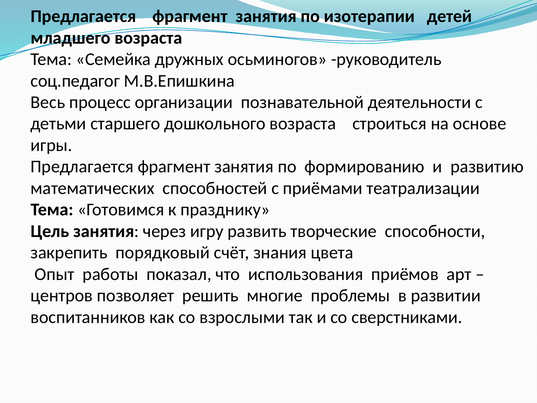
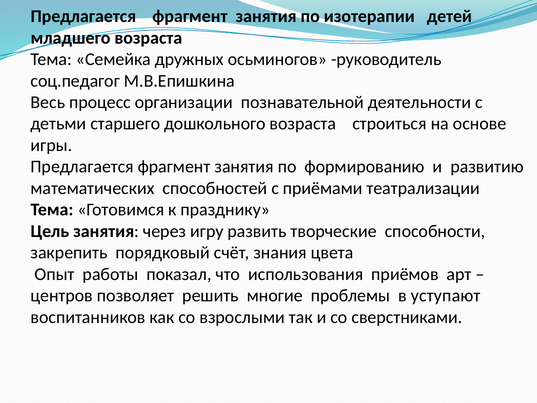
развитии: развитии -> уступают (446, 296)
